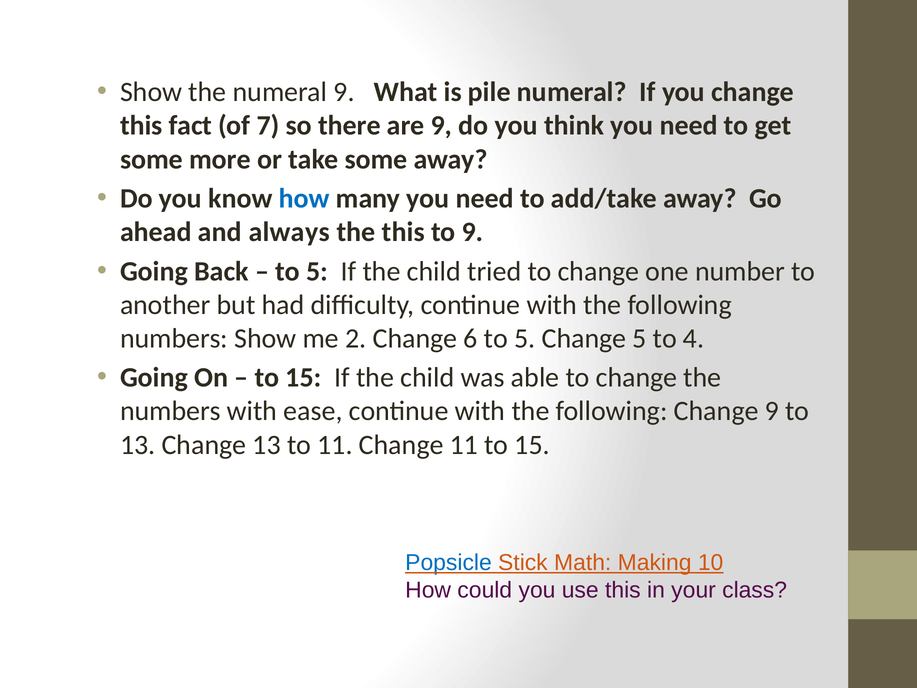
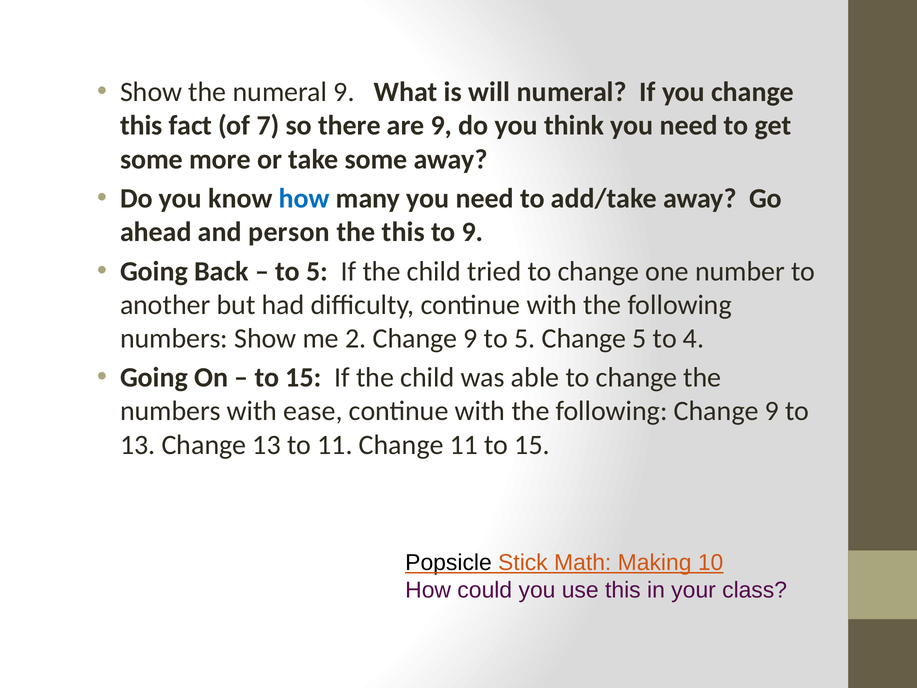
pile: pile -> will (489, 92)
always: always -> person (289, 232)
2 Change 6: 6 -> 9 (471, 338)
Popsicle colour: blue -> black (449, 562)
